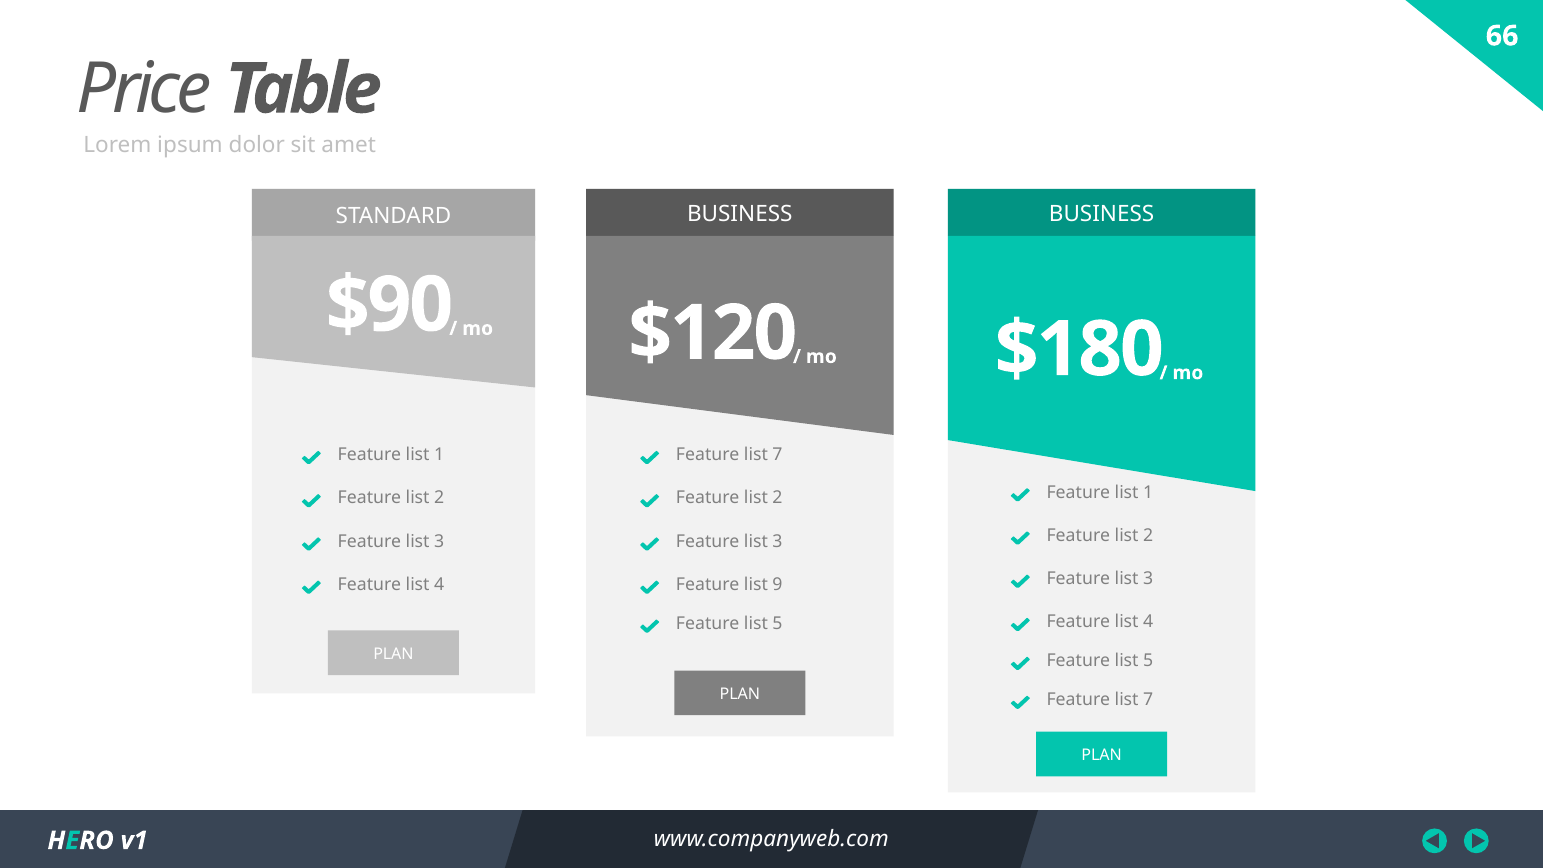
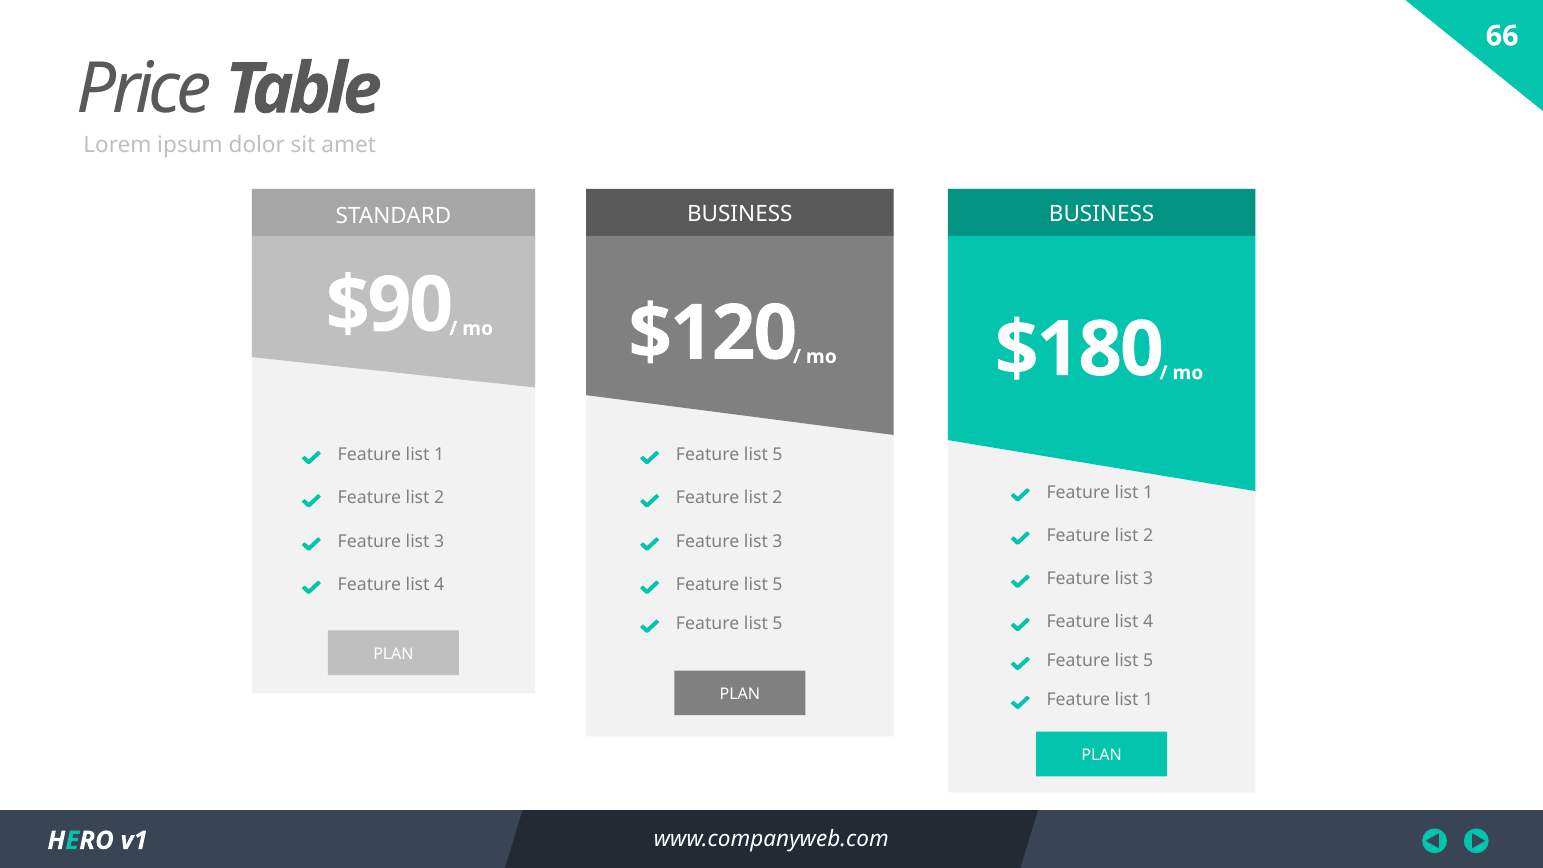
7: 7 -> 5 (778, 455)
9: 9 -> 5 (778, 585)
7: 7 -> 1 (1148, 700)
